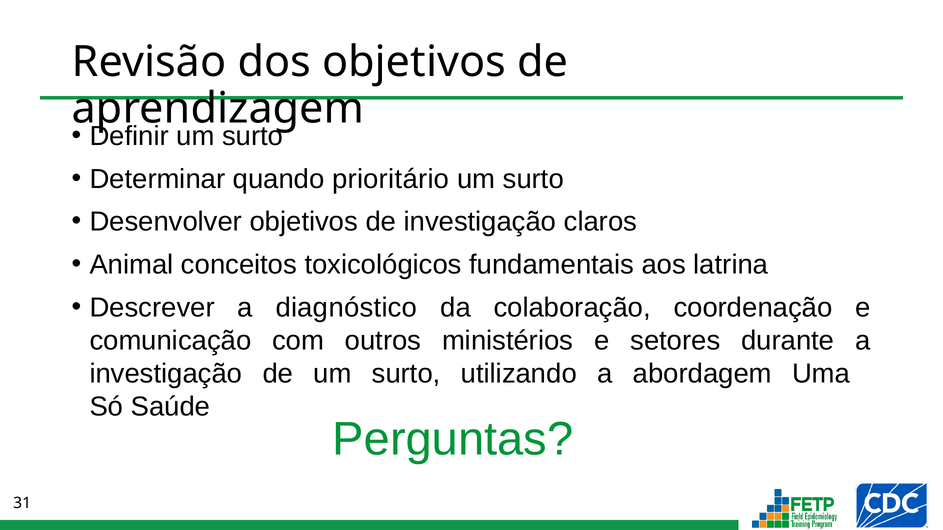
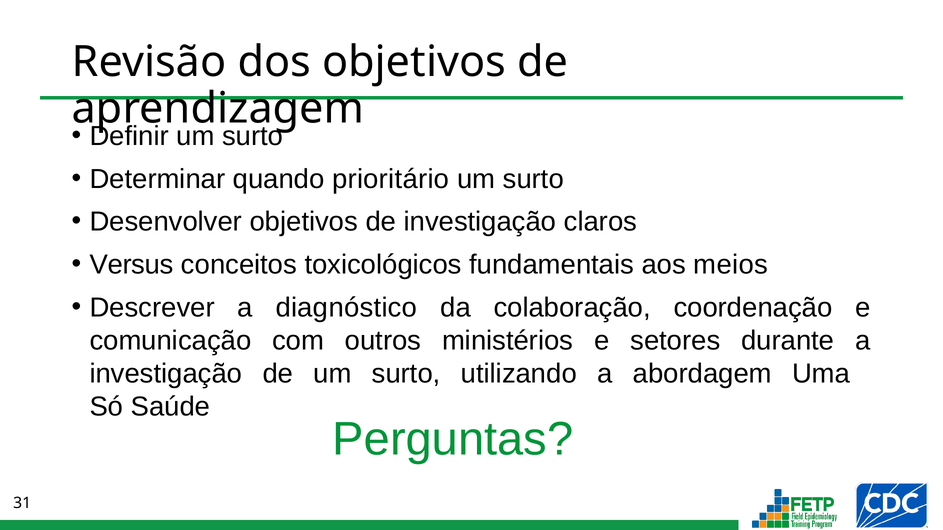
Animal: Animal -> Versus (132, 265)
latrina: latrina -> meios (731, 265)
